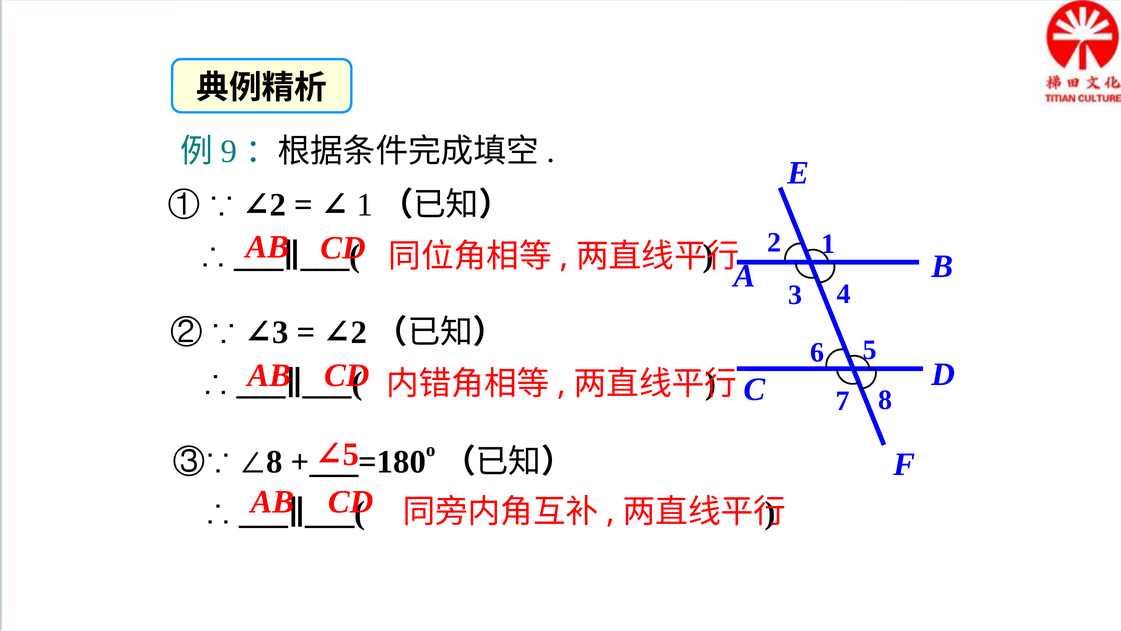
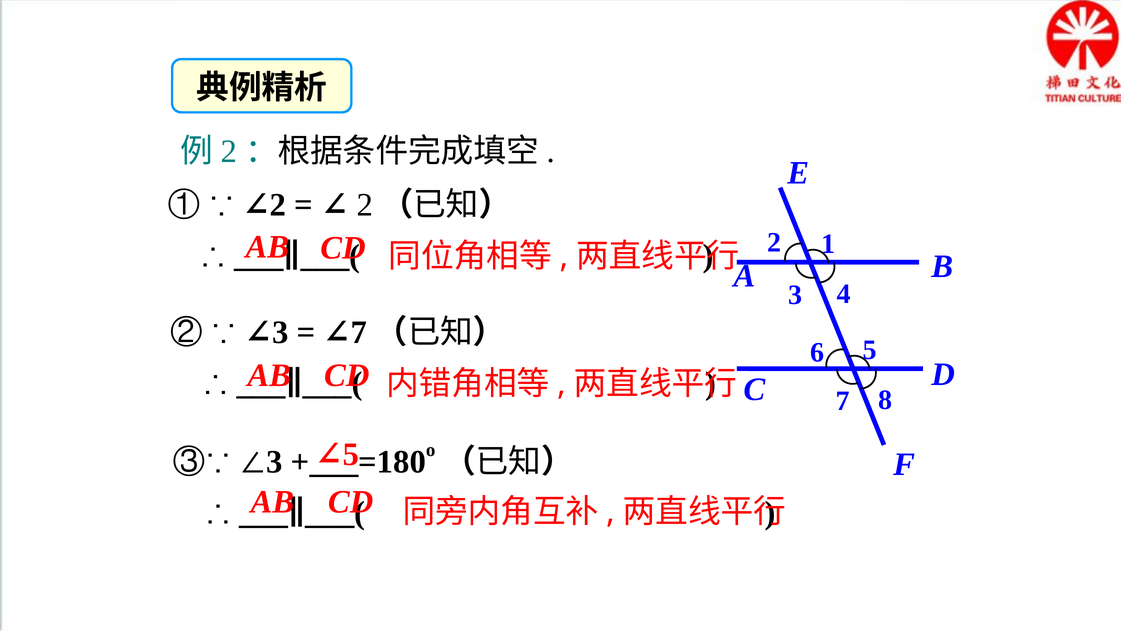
9: 9 -> 2 (229, 151)
1: 1 -> 2 (365, 205)
2: 2 -> 7 (359, 332)
8: 8 -> 3 (275, 462)
